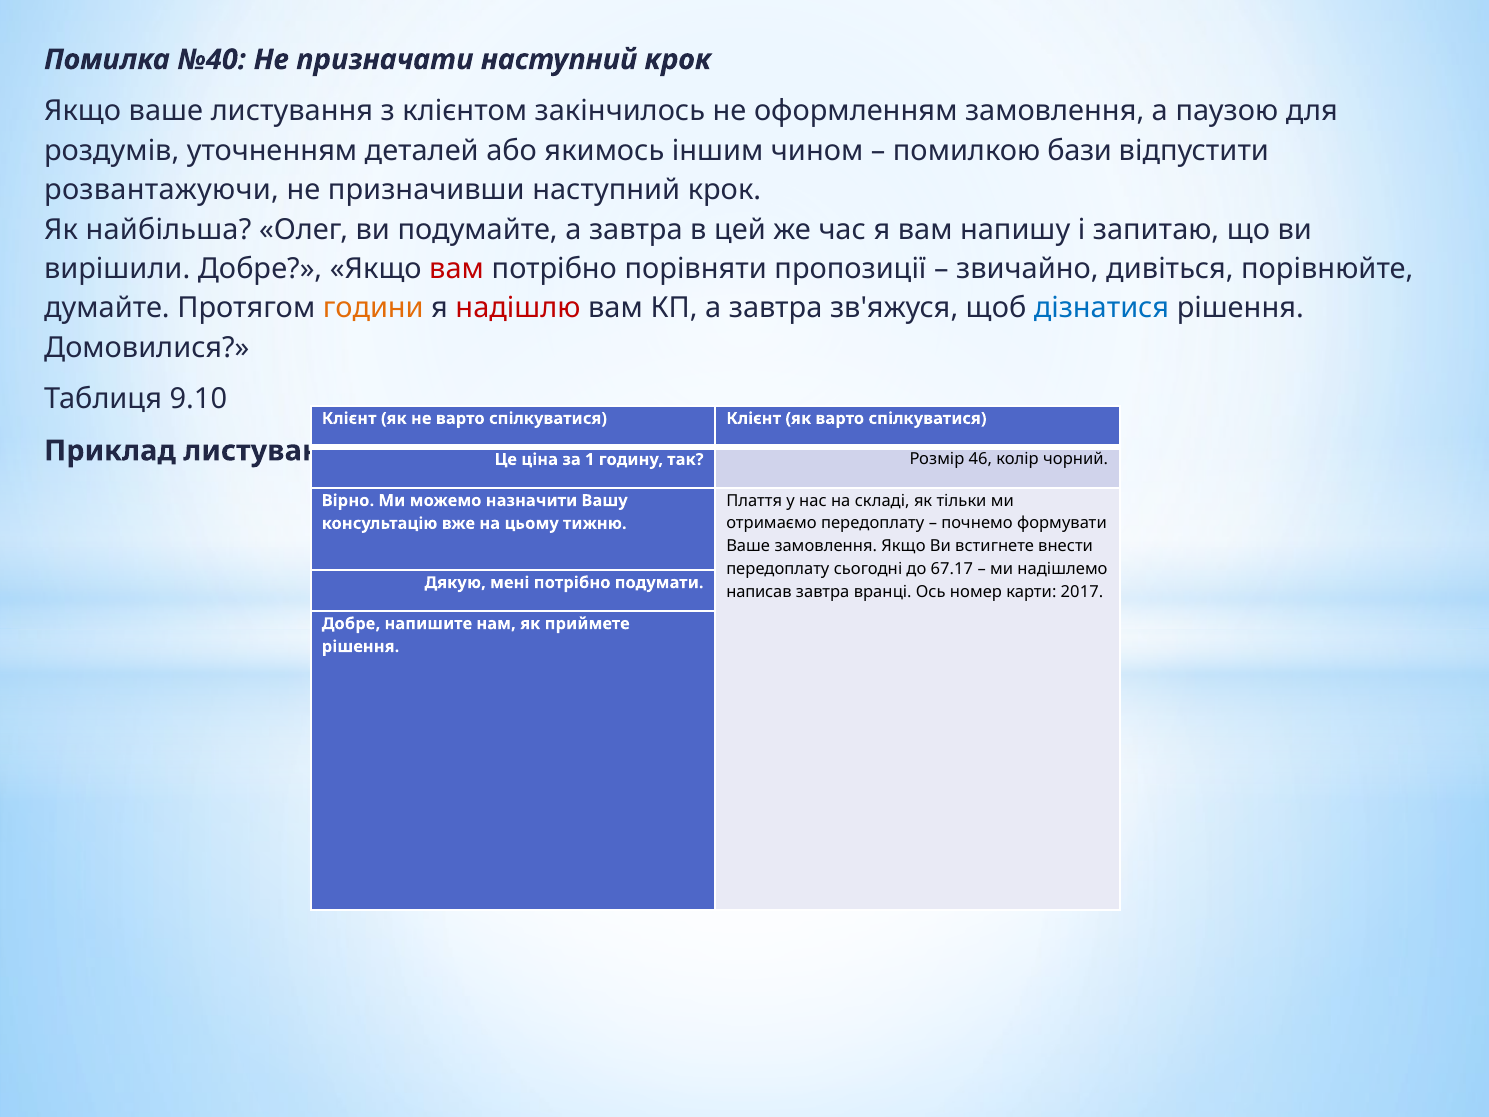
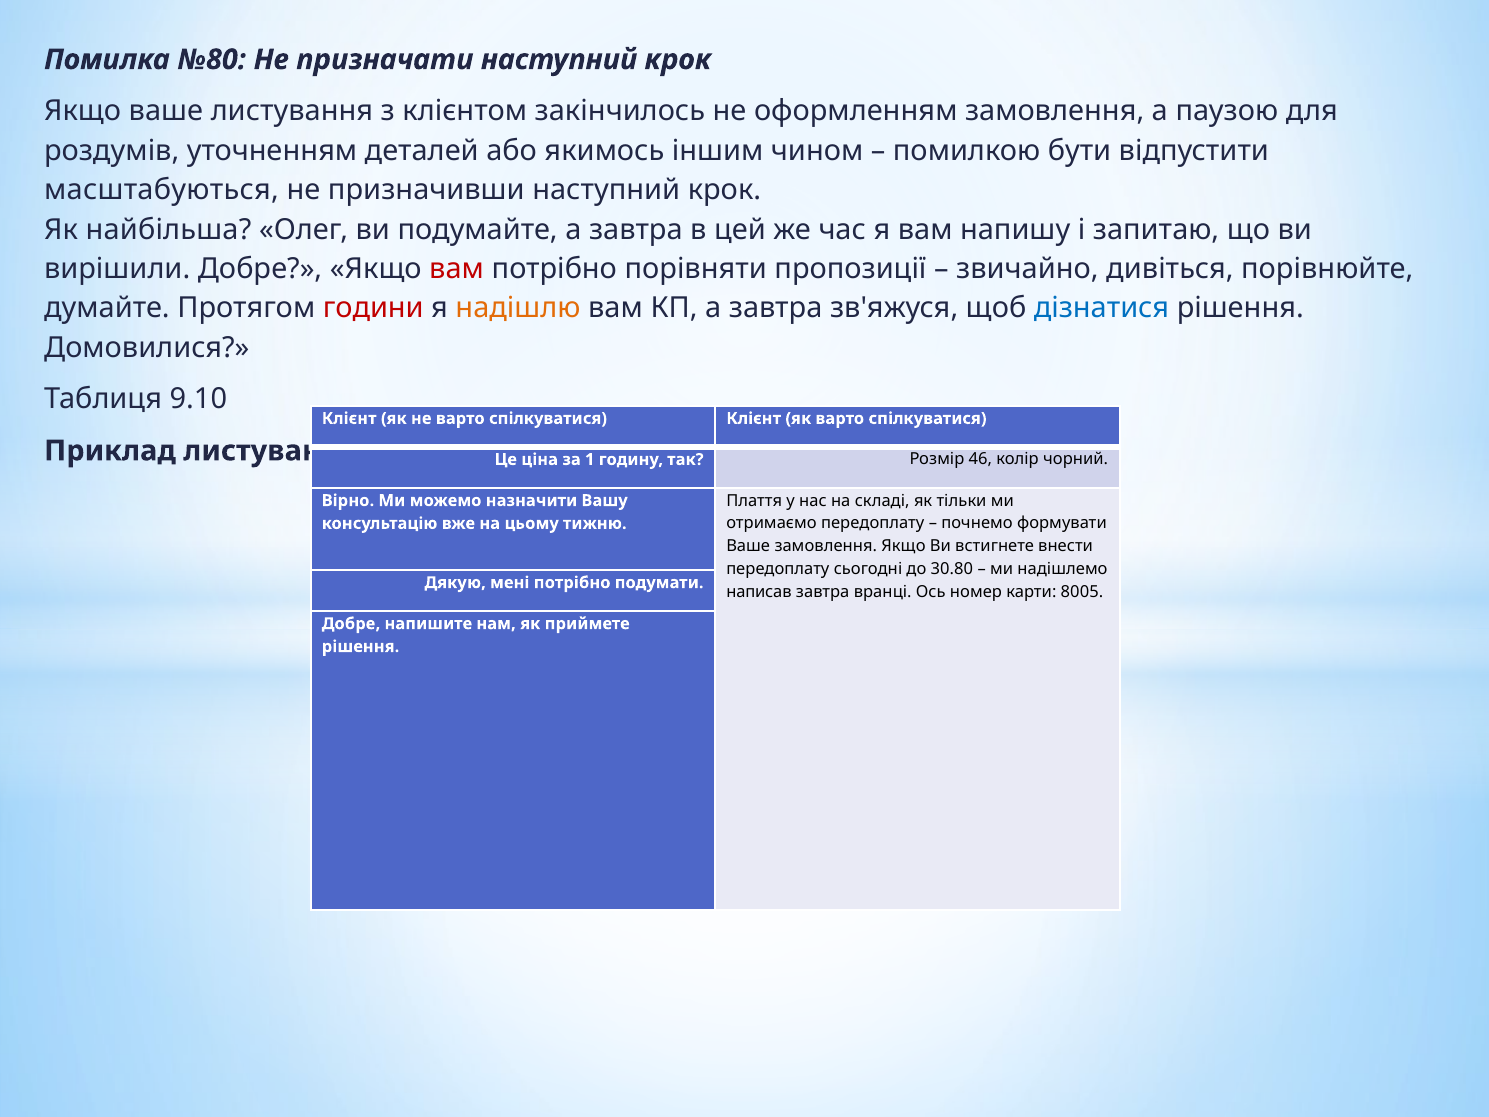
№40: №40 -> №80 (212, 60)
бази: бази -> бути (1079, 151)
розвантажуючи: розвантажуючи -> масштабуються (162, 190)
години colour: orange -> red (373, 308)
надішлю colour: red -> orange (518, 308)
67.17: 67.17 -> 30.80 (952, 569)
2017: 2017 -> 8005 (1082, 592)
